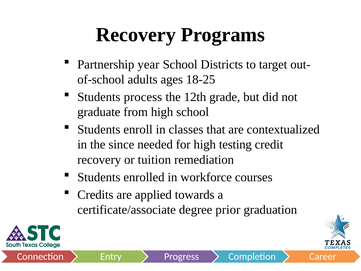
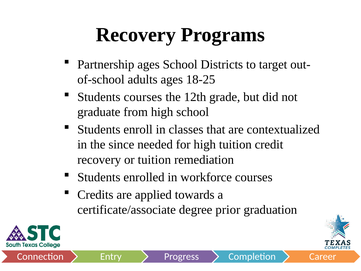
Partnership year: year -> ages (149, 64)
Students process: process -> courses (143, 97)
high testing: testing -> tuition (235, 144)
